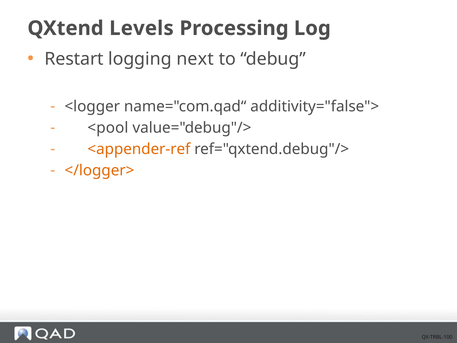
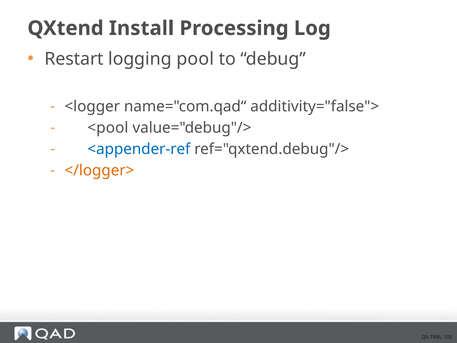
Levels: Levels -> Install (141, 28)
next: next -> pool (195, 59)
<appender-ref colour: orange -> blue (139, 149)
